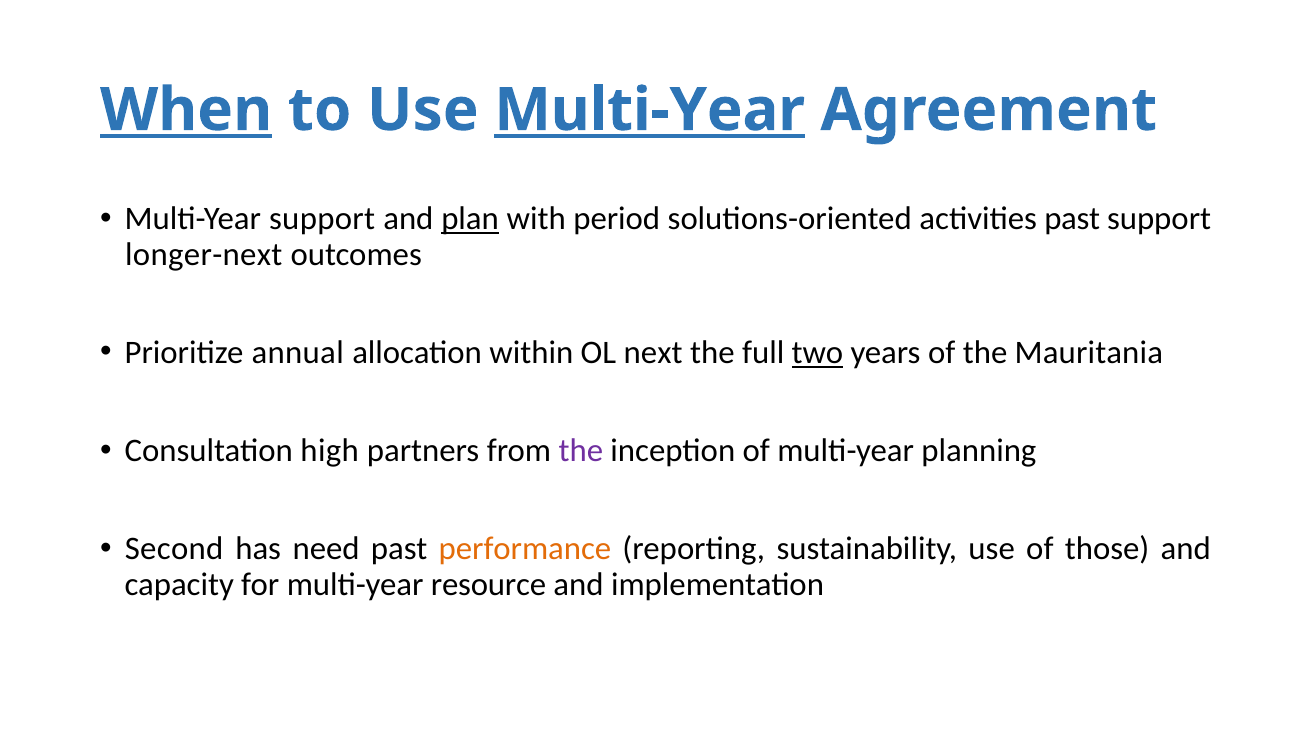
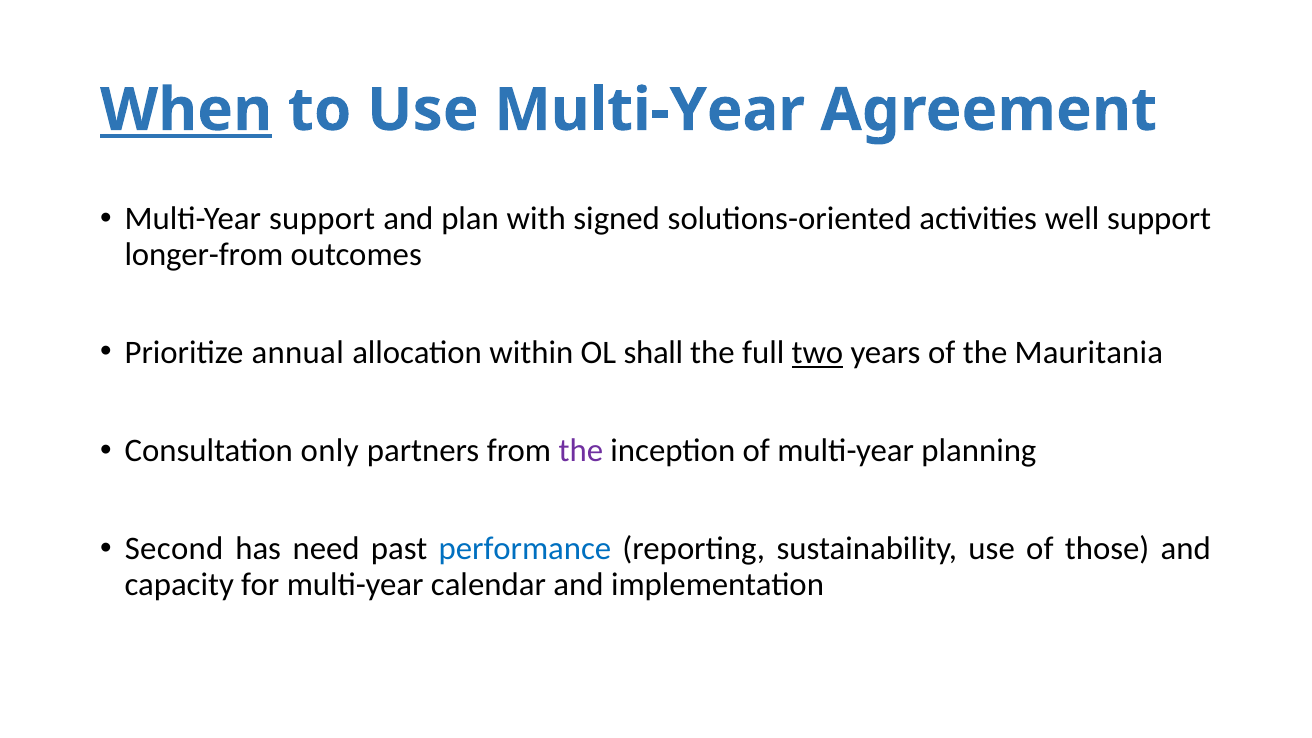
Multi-Year underline: present -> none (650, 110)
plan underline: present -> none (470, 219)
period: period -> signed (617, 219)
activities past: past -> well (1072, 219)
longer-next: longer-next -> longer-from (204, 254)
next: next -> shall (653, 352)
high: high -> only (330, 451)
performance colour: orange -> blue (525, 549)
resource: resource -> calendar (488, 584)
